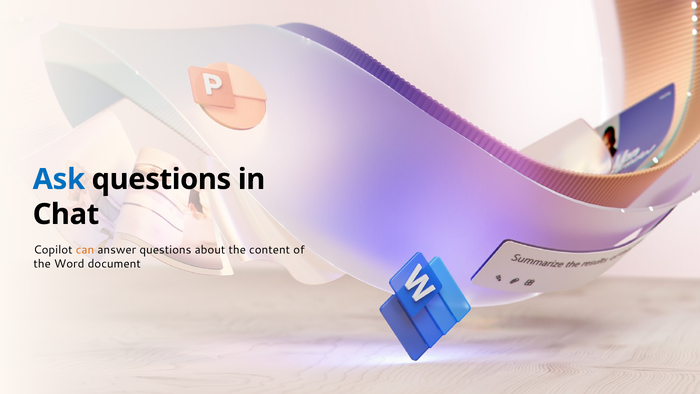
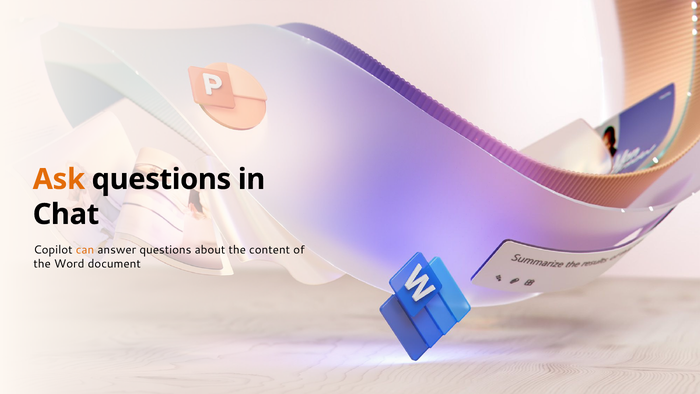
Ask colour: blue -> orange (59, 179)
